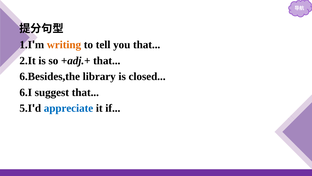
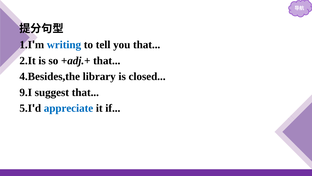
writing colour: orange -> blue (64, 45)
6.Besides,the: 6.Besides,the -> 4.Besides,the (50, 76)
6.I: 6.I -> 9.I (26, 92)
